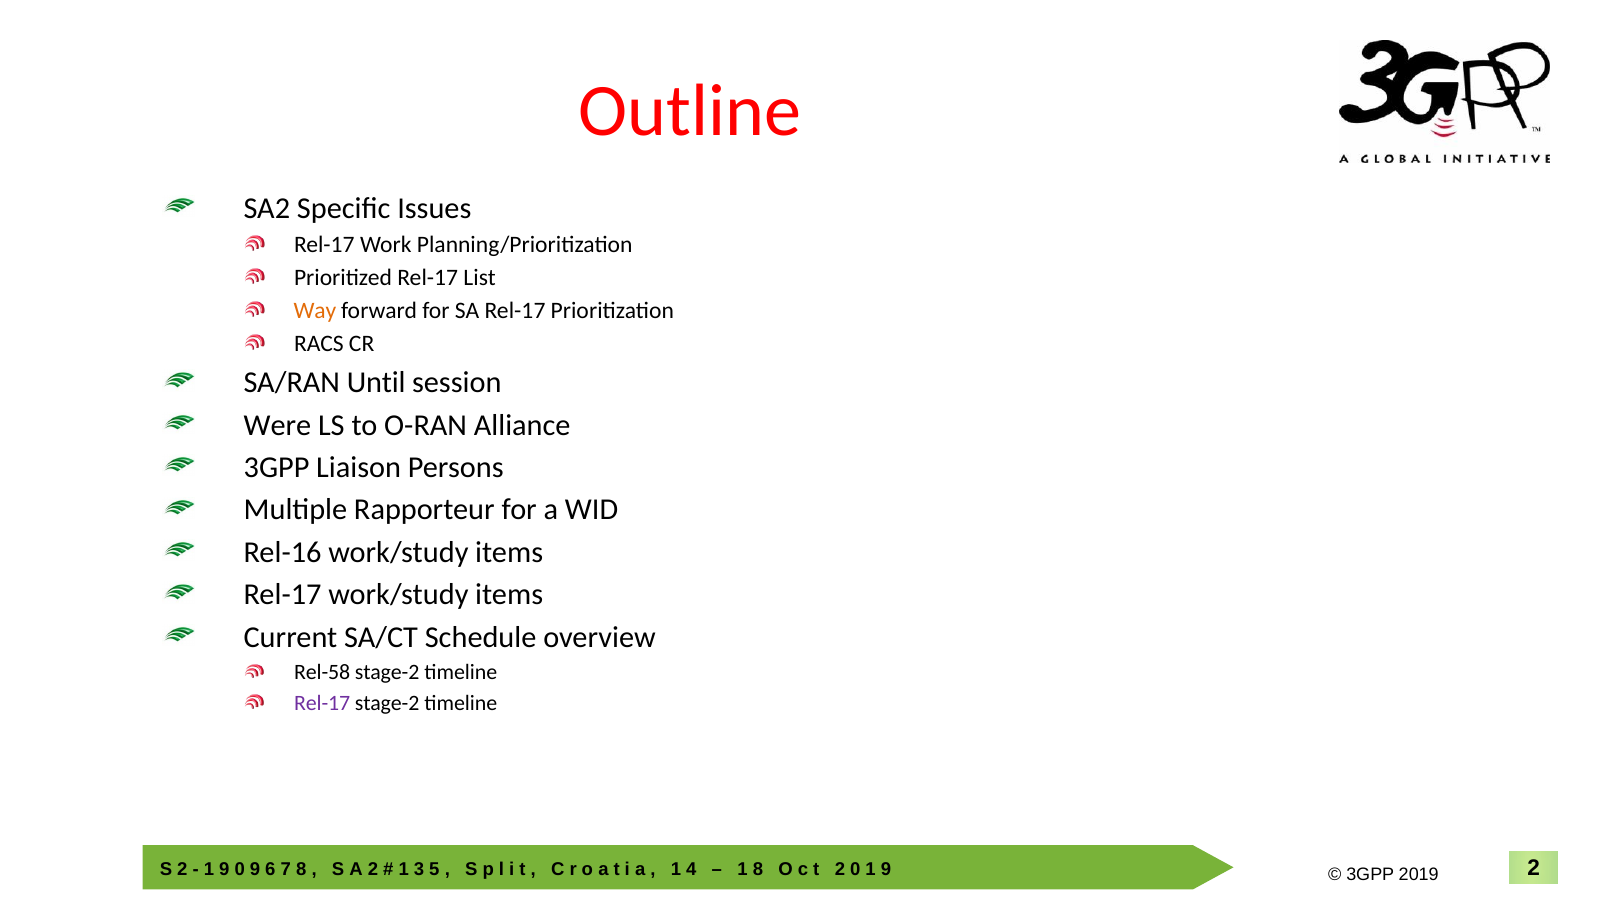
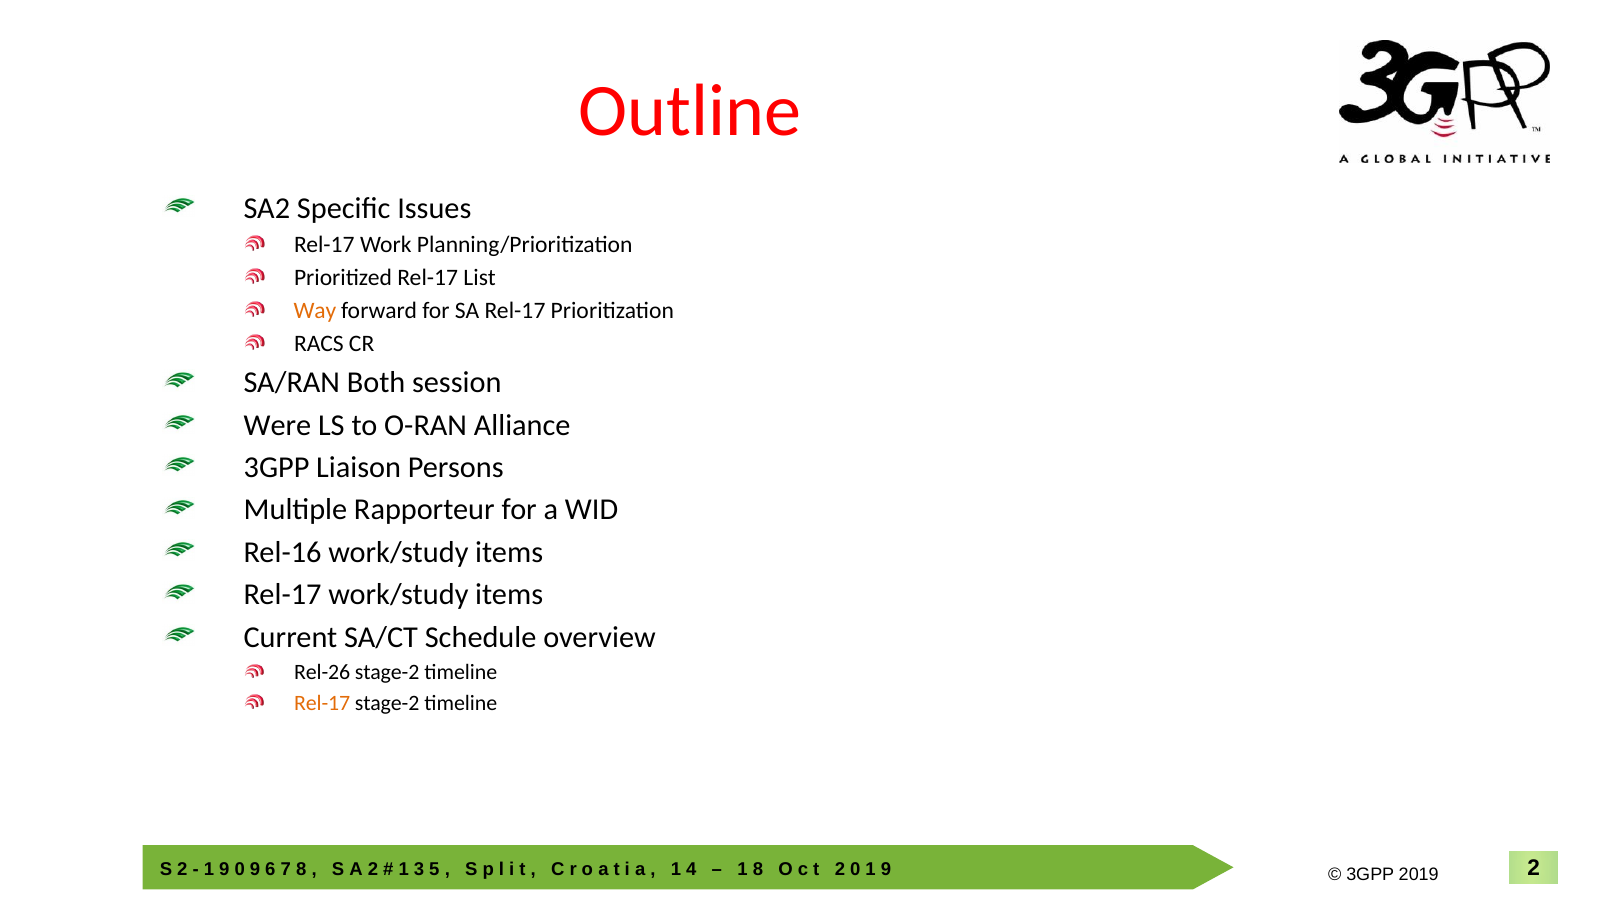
Until: Until -> Both (376, 383)
Rel-58: Rel-58 -> Rel-26 (322, 673)
Rel-17 colour: purple -> orange (322, 703)
